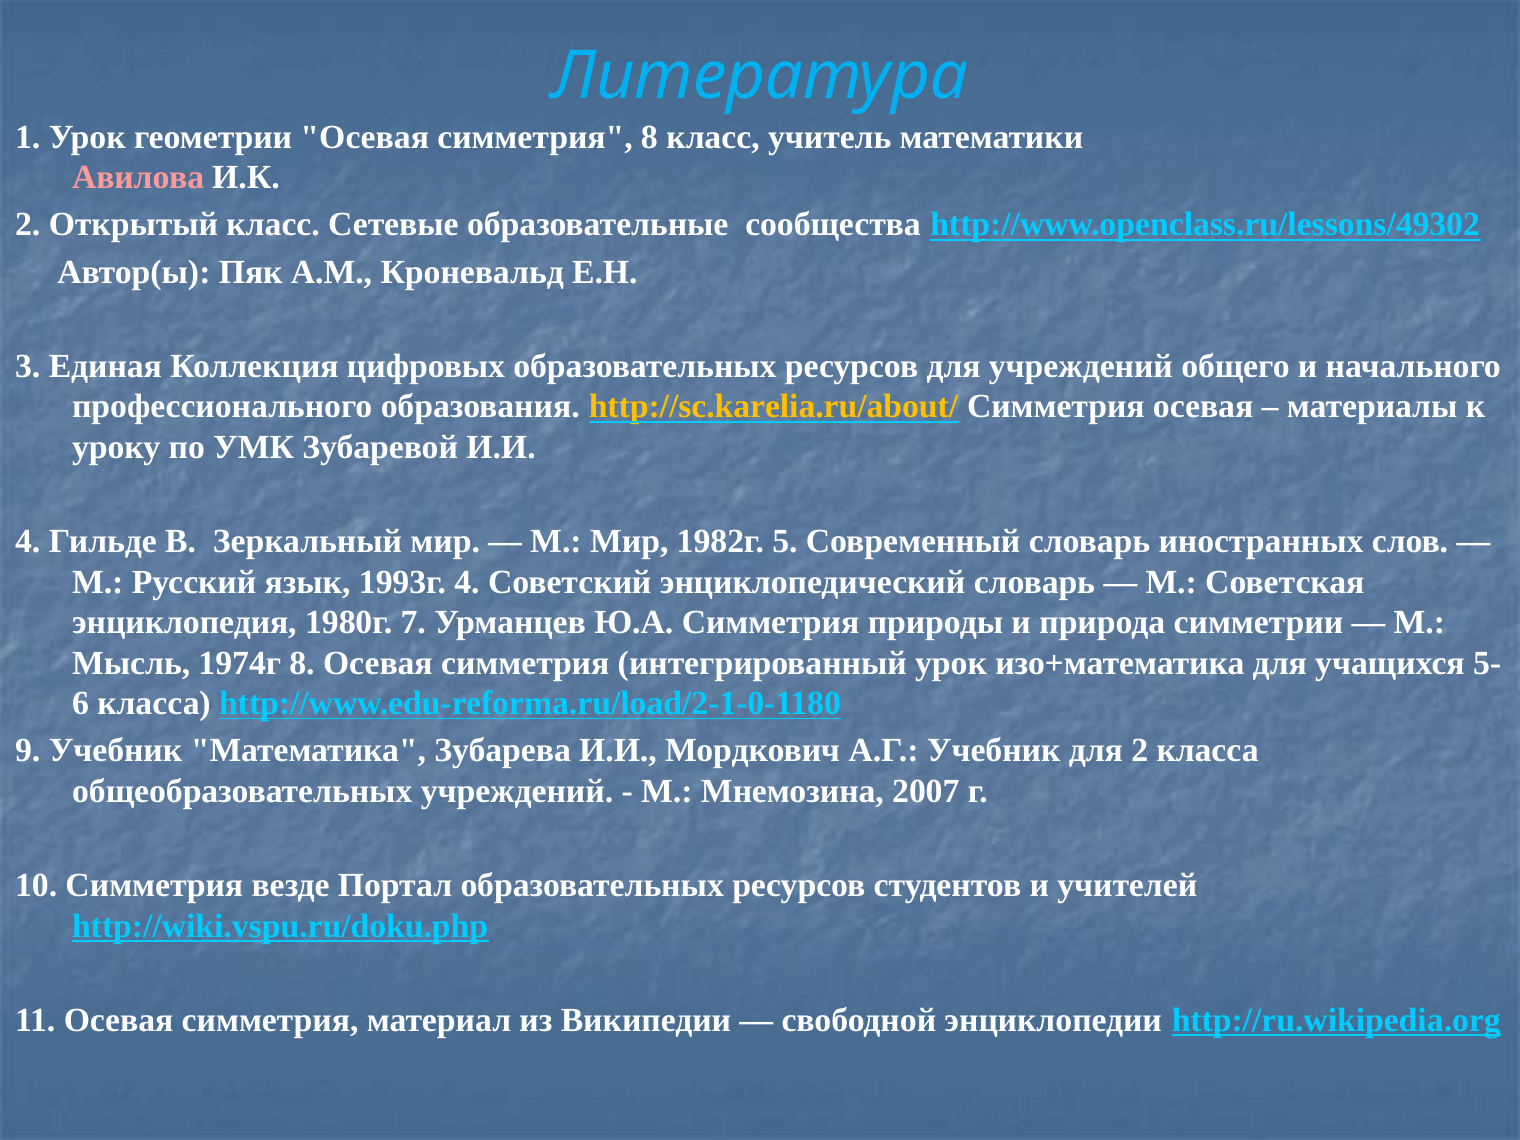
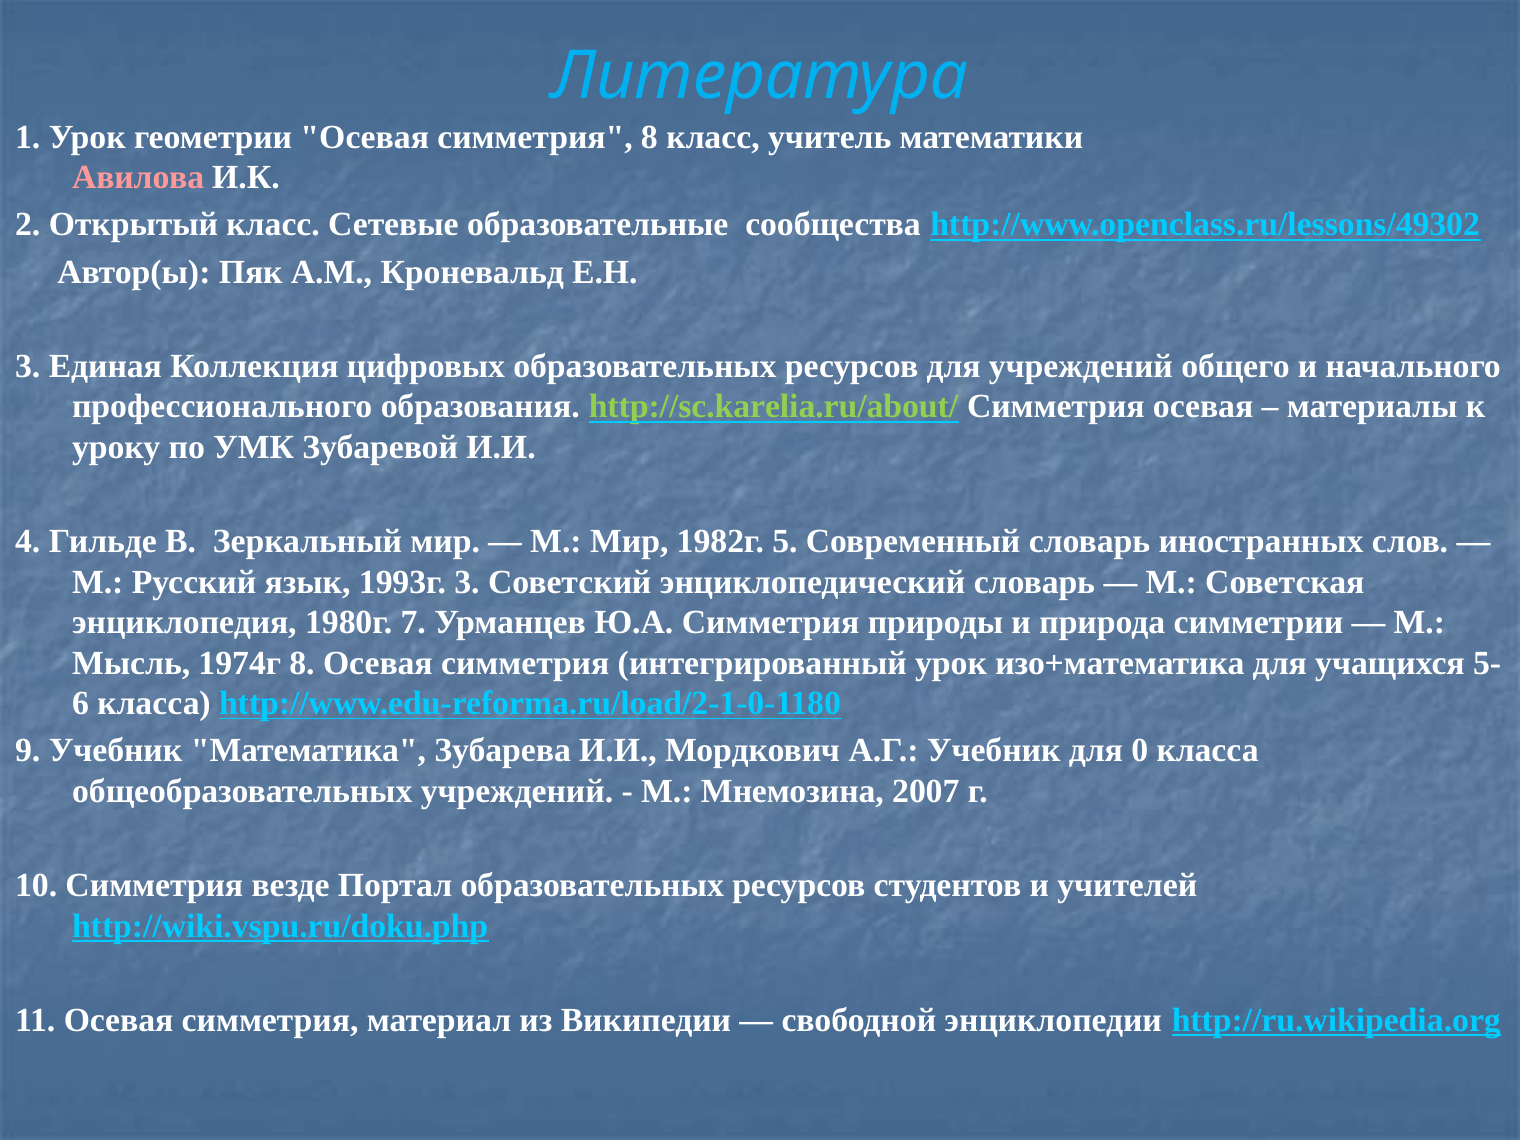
http://sc.karelia.ru/about/ colour: yellow -> light green (773, 407)
1993г 4: 4 -> 3 (467, 582)
для 2: 2 -> 0 (1140, 751)
